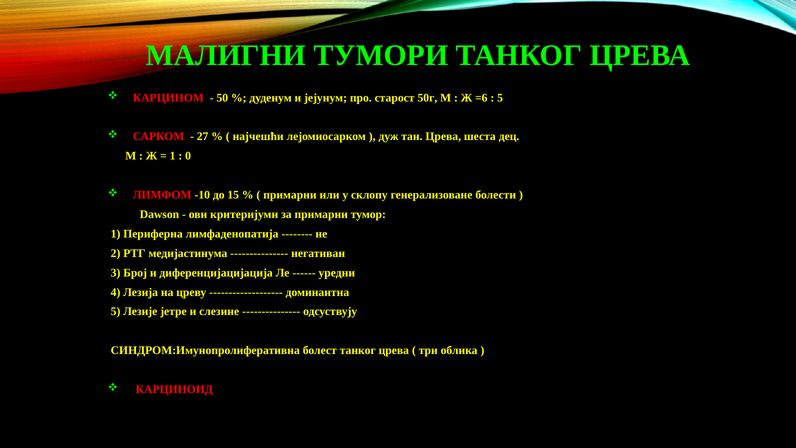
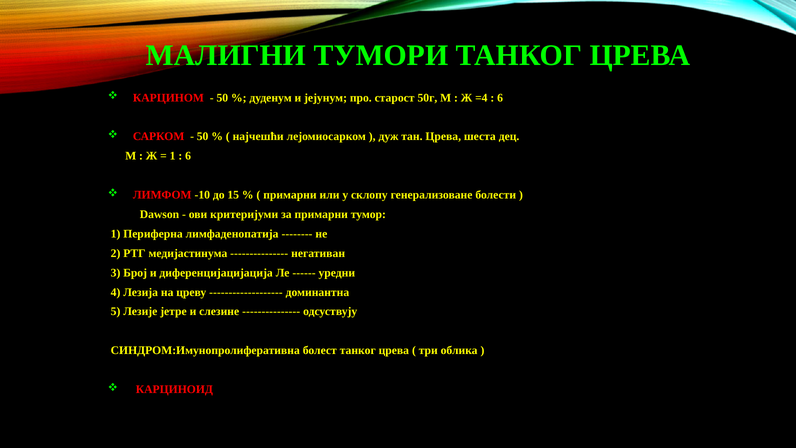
=6: =6 -> =4 (481, 98)
5: 5 -> 6 (500, 98)
27: 27 -> 50 (203, 137)
0: 0 -> 6 (188, 156)
